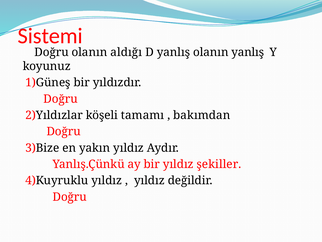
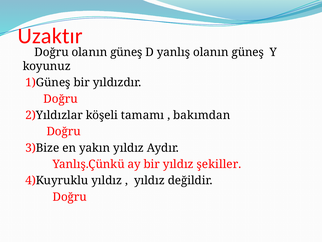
Sistemi: Sistemi -> Uzaktır (50, 36)
Doğru olanın aldığı: aldığı -> güneş (126, 52)
yanlış olanın yanlış: yanlış -> güneş (248, 52)
